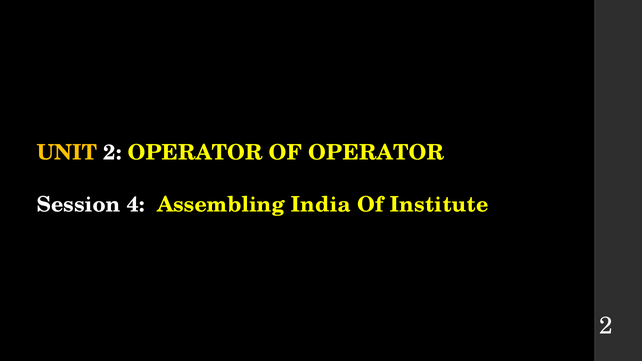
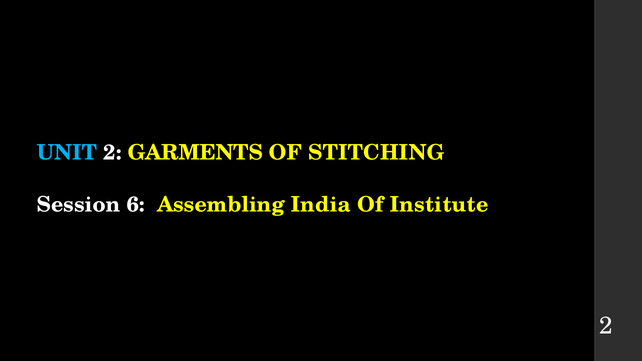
UNIT colour: yellow -> light blue (67, 153)
2 OPERATOR: OPERATOR -> GARMENTS (195, 153)
OF OPERATOR: OPERATOR -> STITCHING (376, 153)
4: 4 -> 6 (136, 205)
